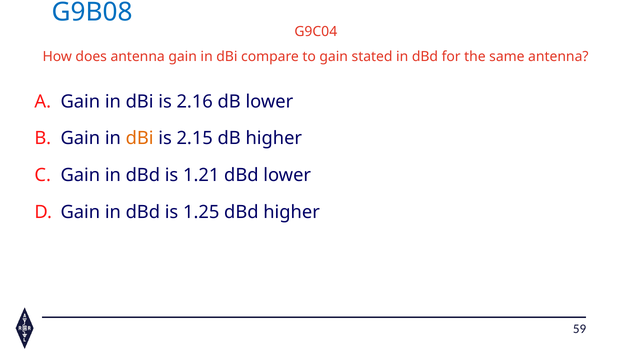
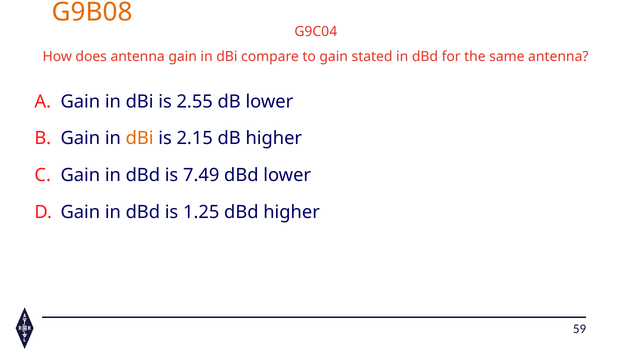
G9B08 colour: blue -> orange (92, 12)
2.16: 2.16 -> 2.55 (195, 102)
1.21: 1.21 -> 7.49 (201, 175)
